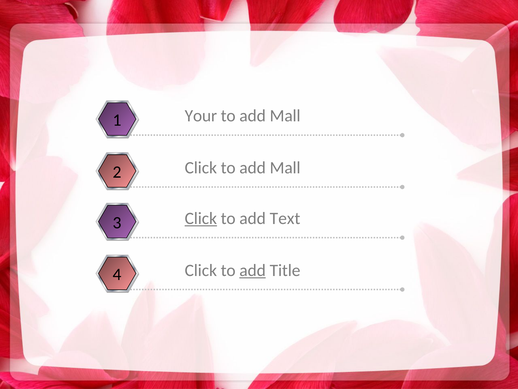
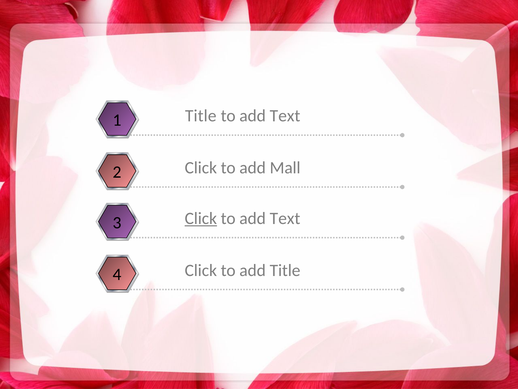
Your: Your -> Title (201, 116)
Mall: Mall -> Text (285, 116)
add underline: present -> none (253, 270)
